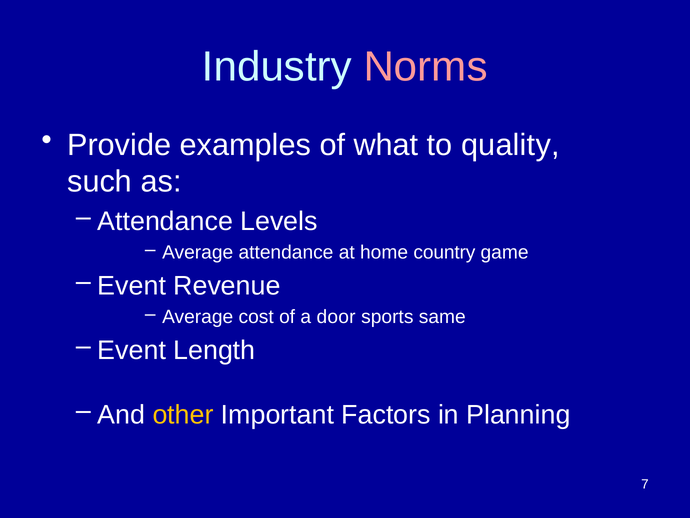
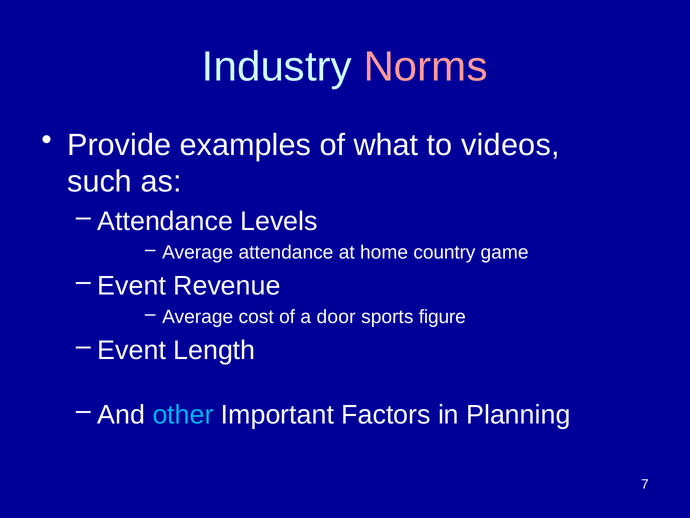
quality: quality -> videos (510, 145)
same: same -> figure (442, 317)
other colour: yellow -> light blue (183, 414)
